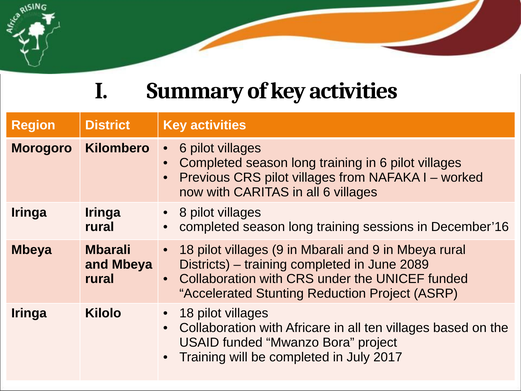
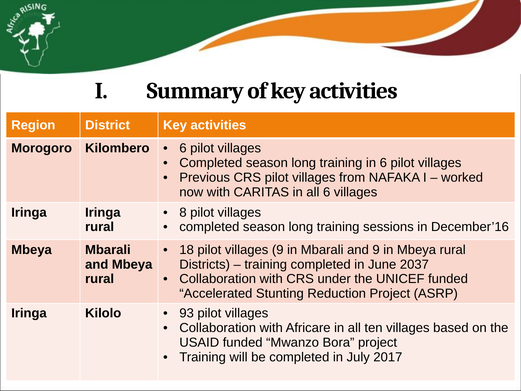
2089: 2089 -> 2037 (414, 264)
18: 18 -> 93 (187, 313)
